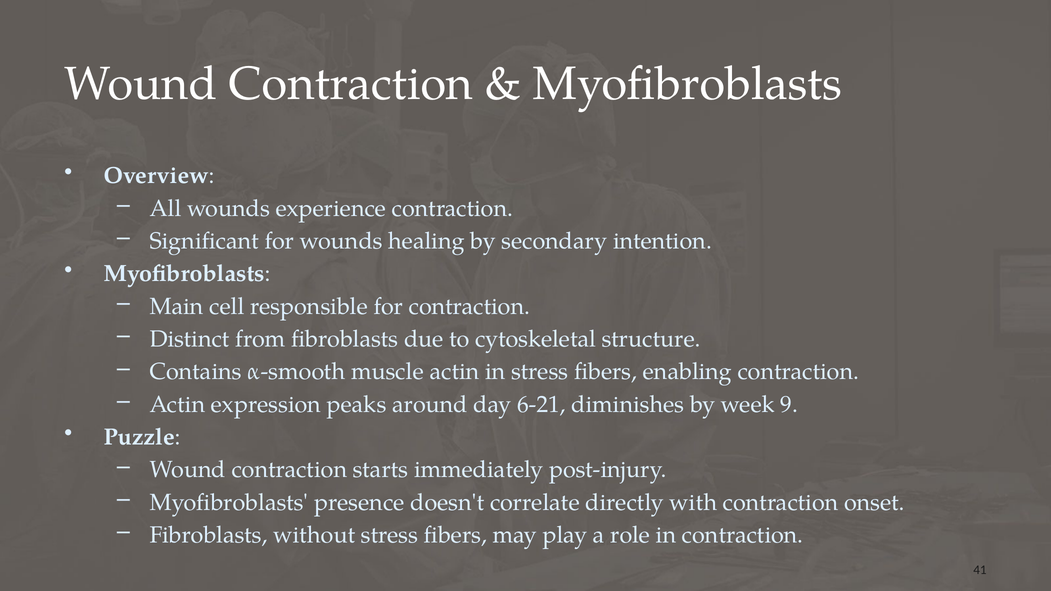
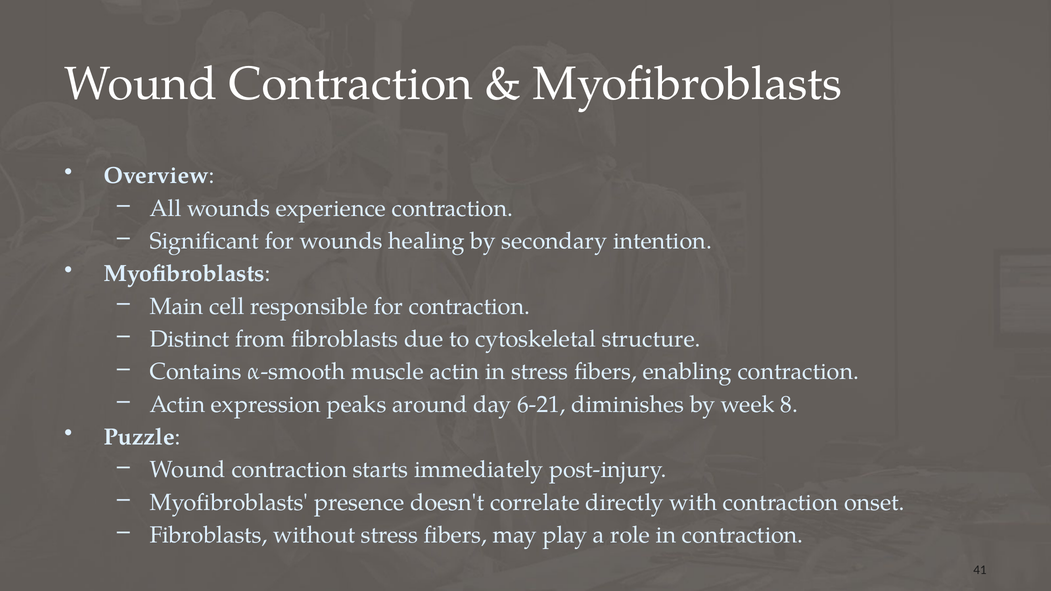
9: 9 -> 8 (789, 405)
